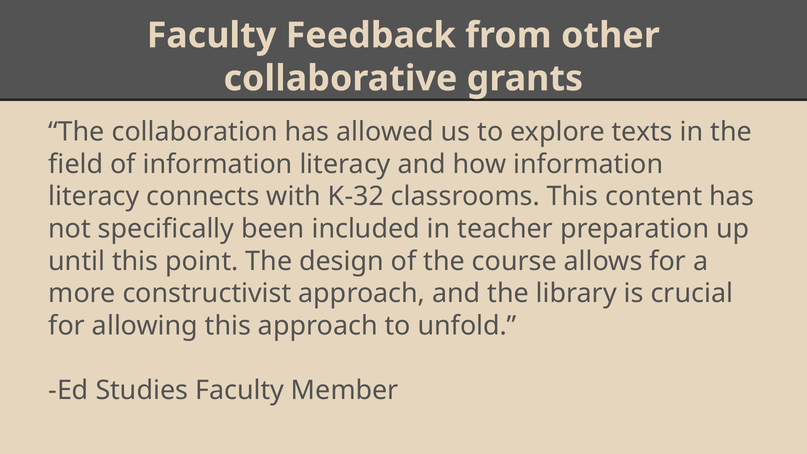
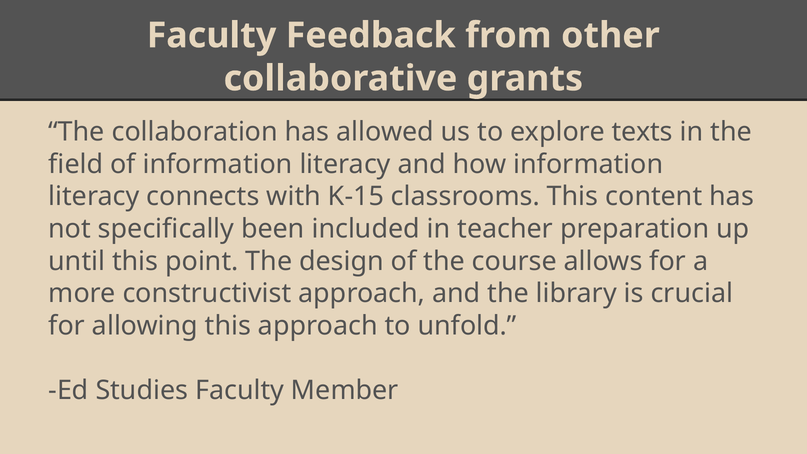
K-32: K-32 -> K-15 (356, 197)
